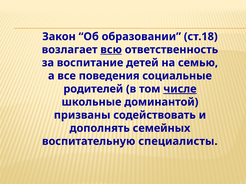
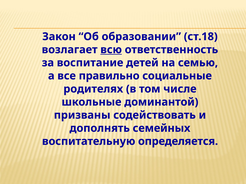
поведения: поведения -> правильно (109, 76)
родителей: родителей -> родителях (93, 89)
числе underline: present -> none (180, 89)
специалисты: специалисты -> определяется (178, 142)
